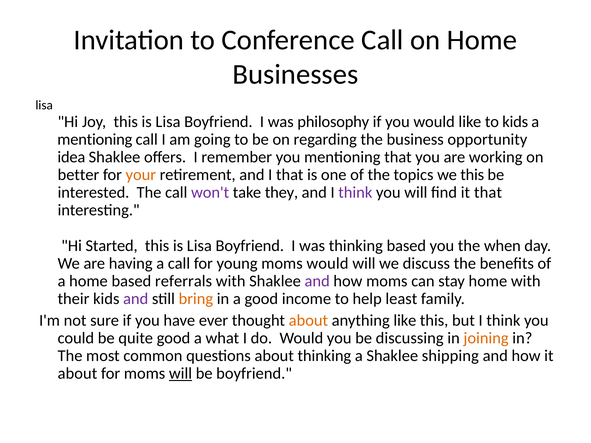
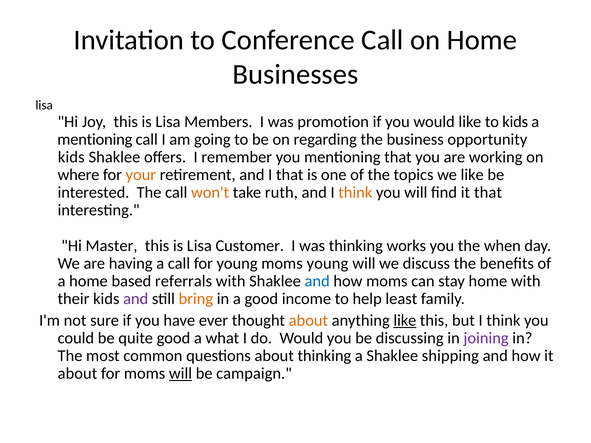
Boyfriend: Boyfriend -> Members (218, 122)
philosophy: philosophy -> promotion (333, 122)
idea: idea -> kids (71, 157)
better: better -> where (79, 175)
we this: this -> like (472, 175)
won't colour: purple -> orange (210, 193)
they: they -> ruth (281, 193)
think colour: purple -> orange (355, 193)
Started: Started -> Master (112, 246)
Boyfriend: Boyfriend -> Customer (250, 246)
thinking based: based -> works (406, 246)
moms would: would -> young (327, 264)
and colour: purple -> blue (317, 281)
like underline: none -> present (405, 321)
joining colour: orange -> purple (486, 338)
be boyfriend: boyfriend -> campaign (254, 374)
